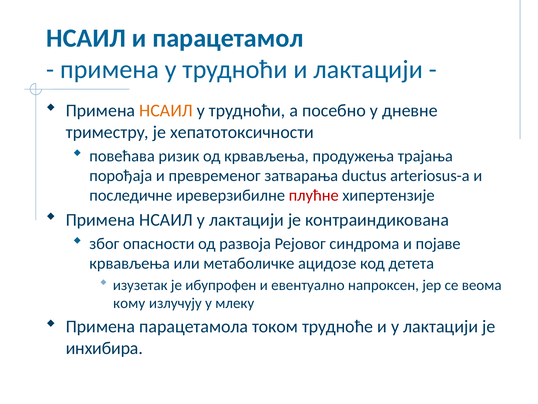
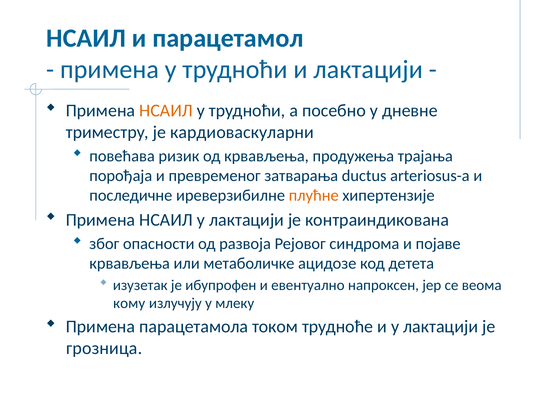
хепатотоксичности: хепатотоксичности -> кардиоваскуларни (242, 132)
плућне colour: red -> orange (314, 195)
инхибира: инхибира -> грозница (104, 348)
